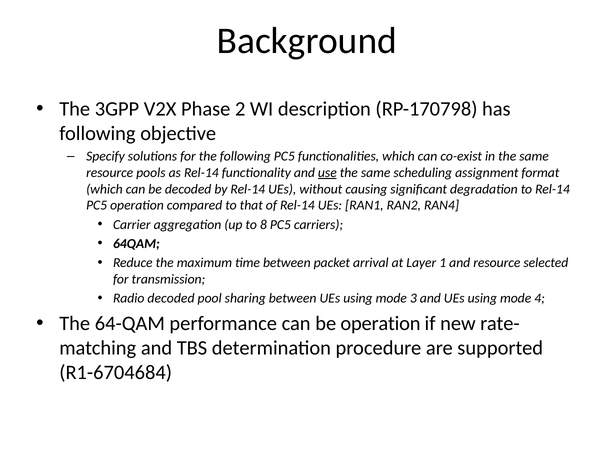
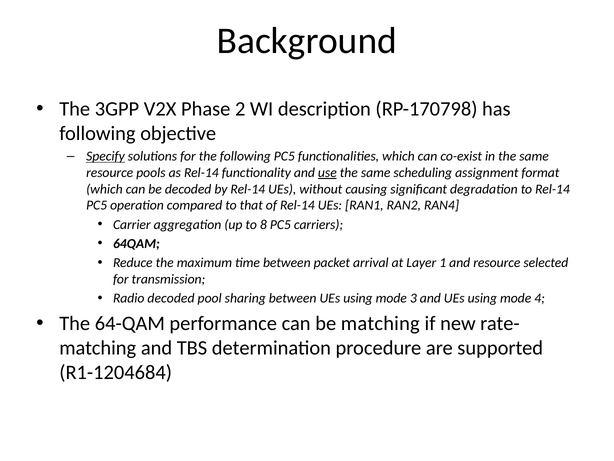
Specify underline: none -> present (105, 156)
be operation: operation -> matching (380, 323)
R1-6704684: R1-6704684 -> R1-1204684 (116, 372)
